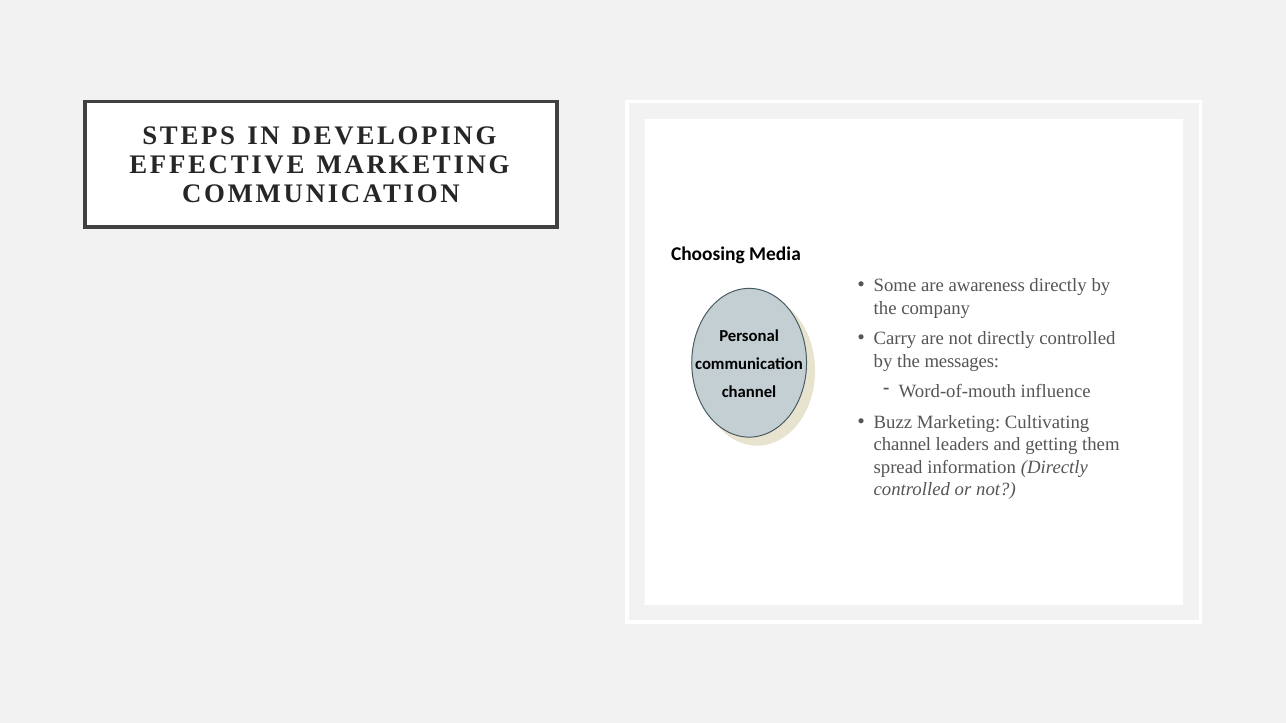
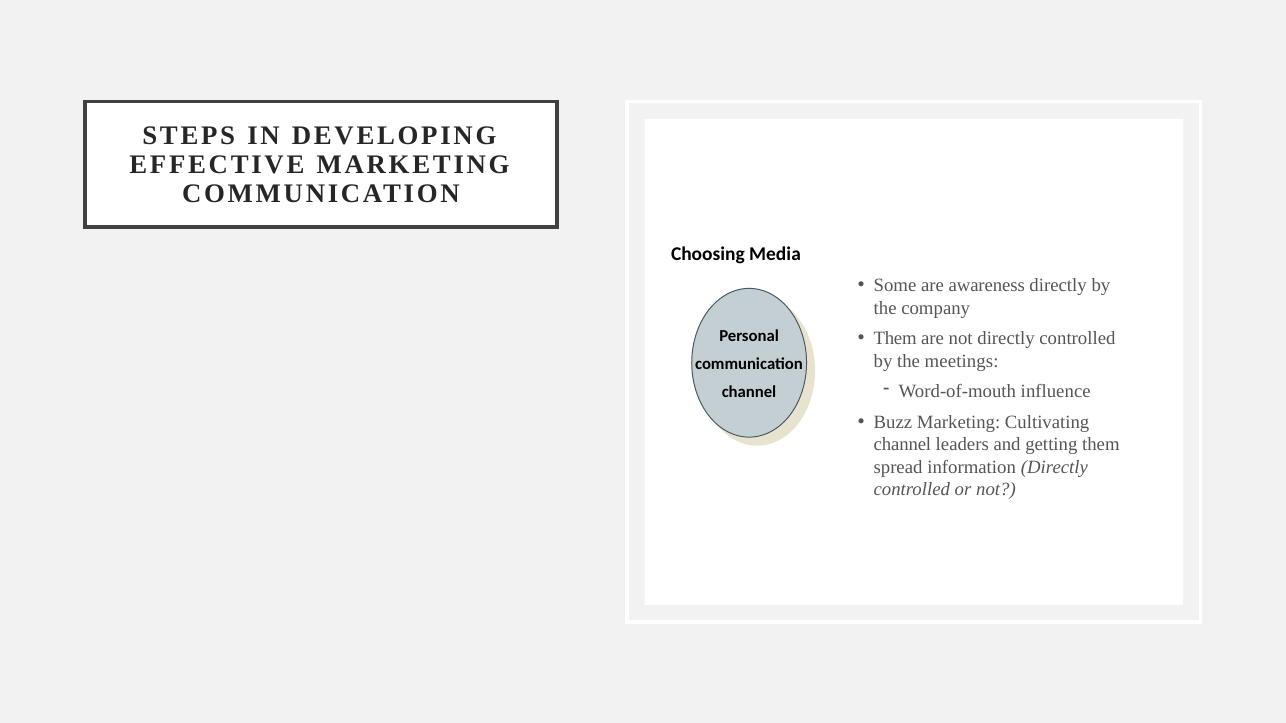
Carry: Carry -> Them (895, 339)
messages: messages -> meetings (962, 361)
